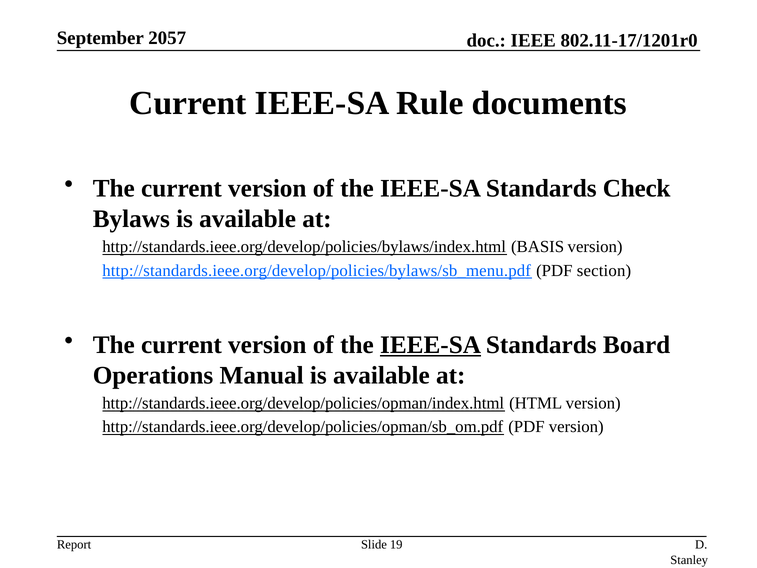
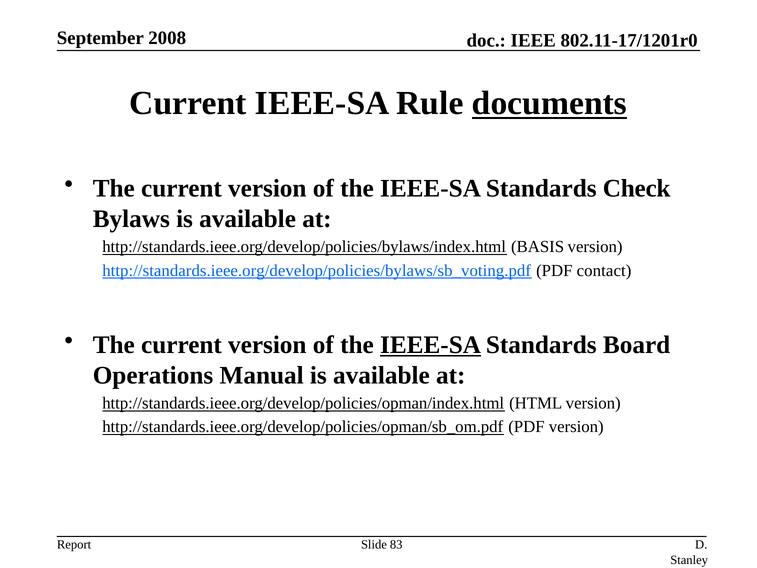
2057: 2057 -> 2008 (167, 38)
documents underline: none -> present (549, 103)
http://standards.ieee.org/develop/policies/bylaws/sb_menu.pdf: http://standards.ieee.org/develop/policies/bylaws/sb_menu.pdf -> http://standards.ieee.org/develop/policies/bylaws/sb_voting.pdf (317, 270)
section: section -> contact (604, 270)
19: 19 -> 83 (396, 545)
